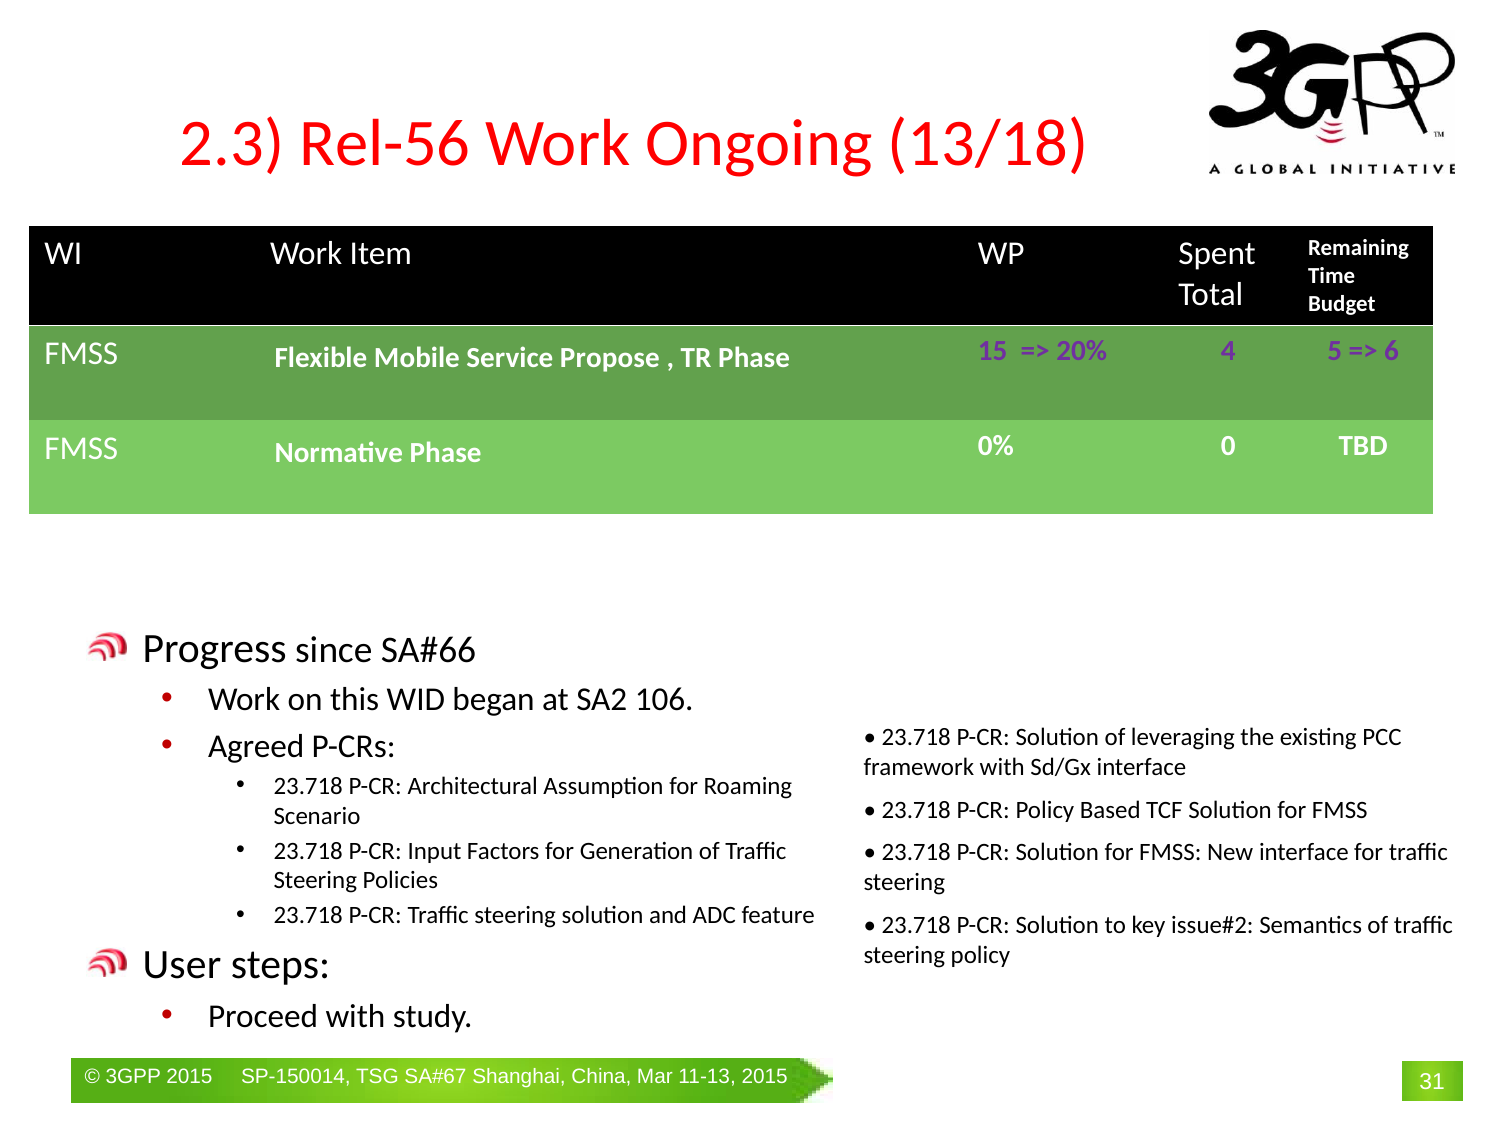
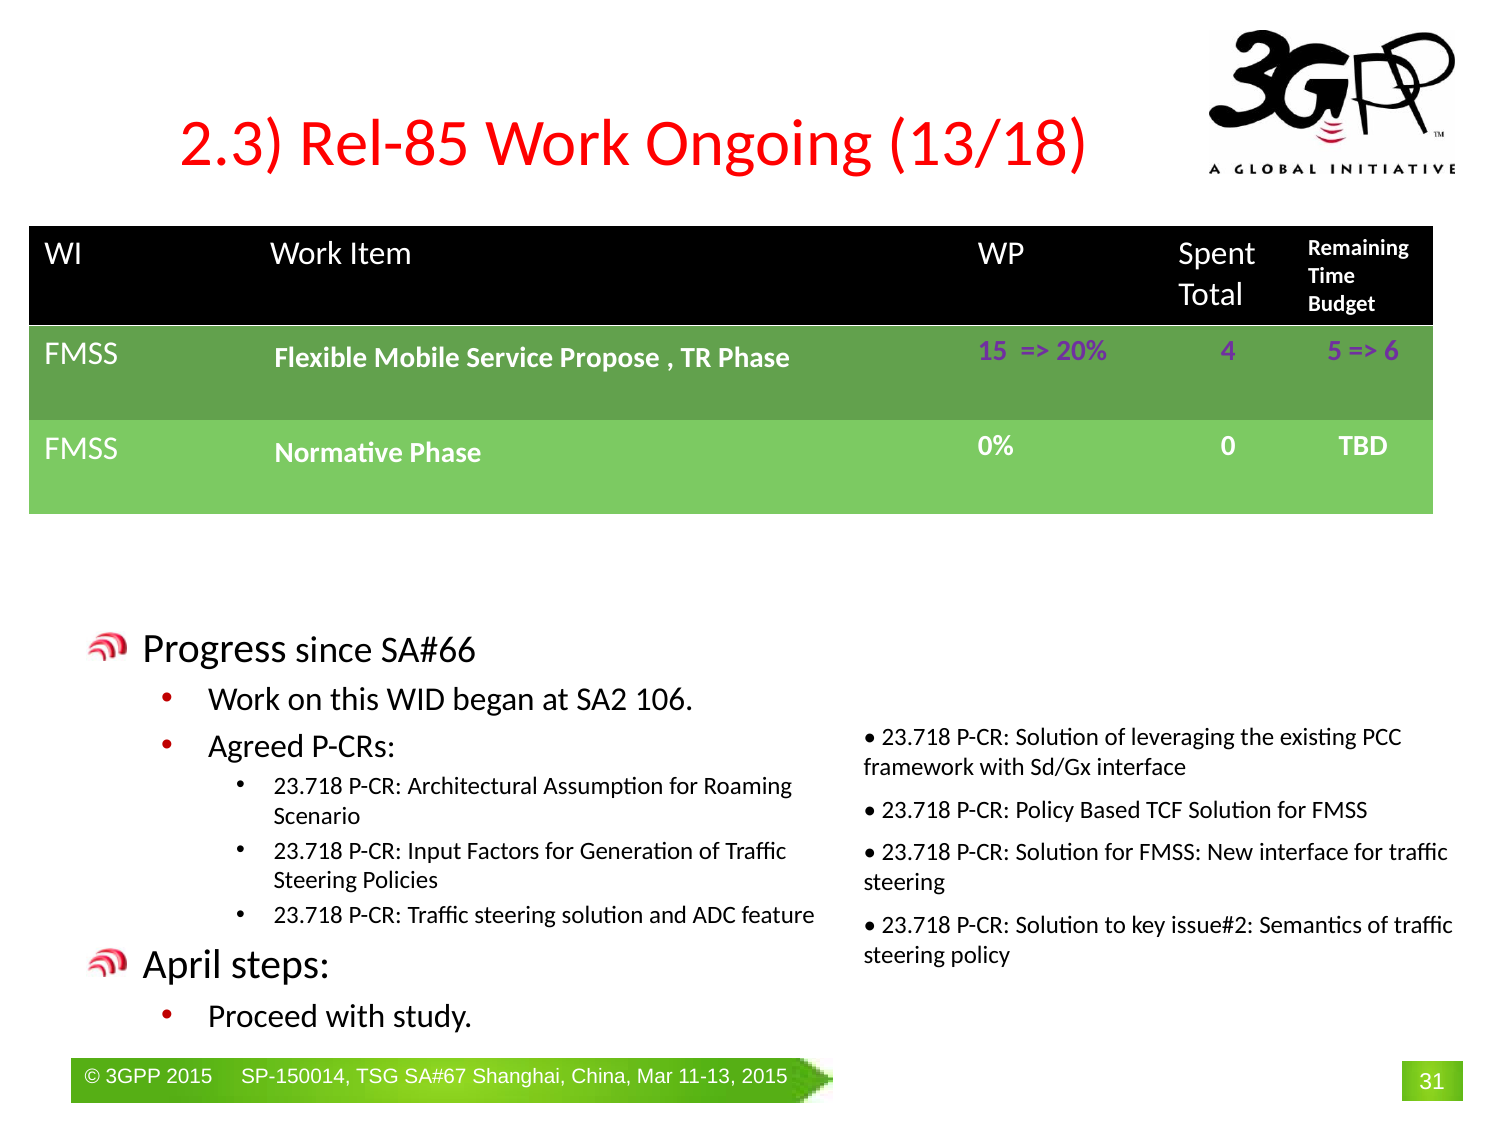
Rel-56: Rel-56 -> Rel-85 (385, 143)
User: User -> April (182, 965)
